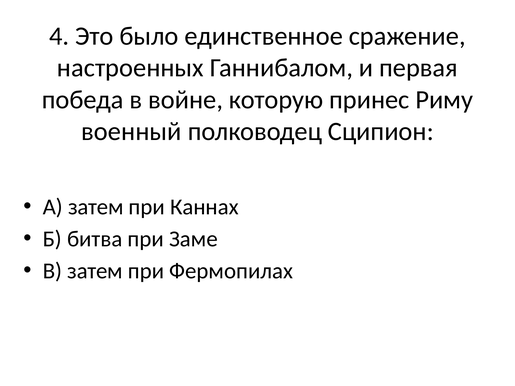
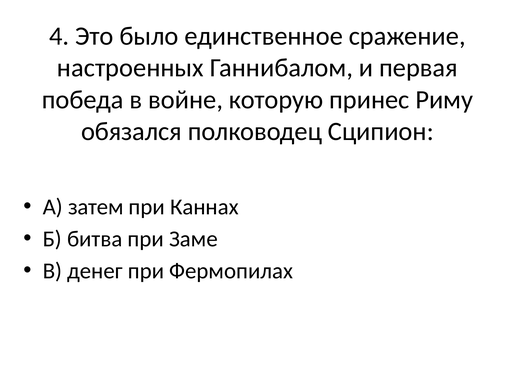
военный: военный -> обязался (131, 131)
В затем: затем -> денег (95, 271)
